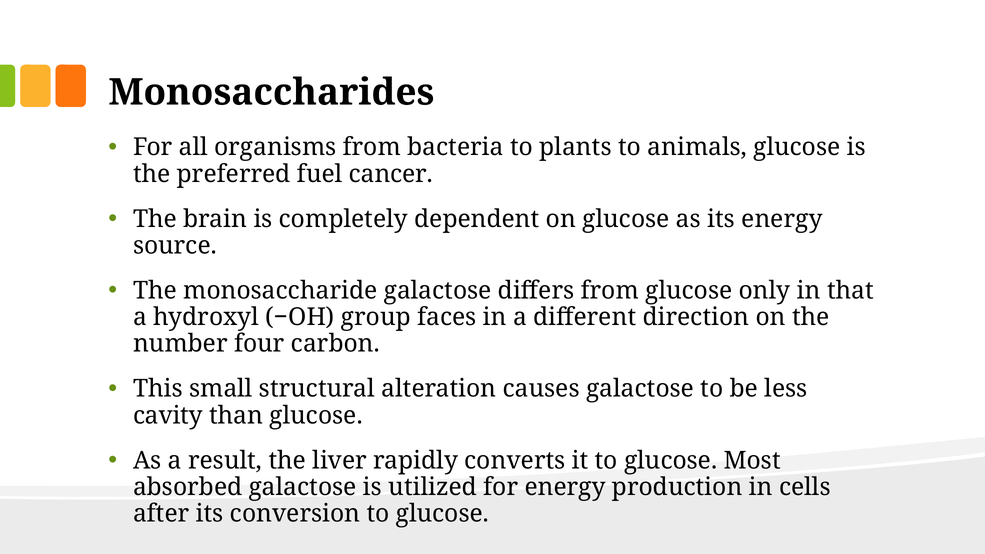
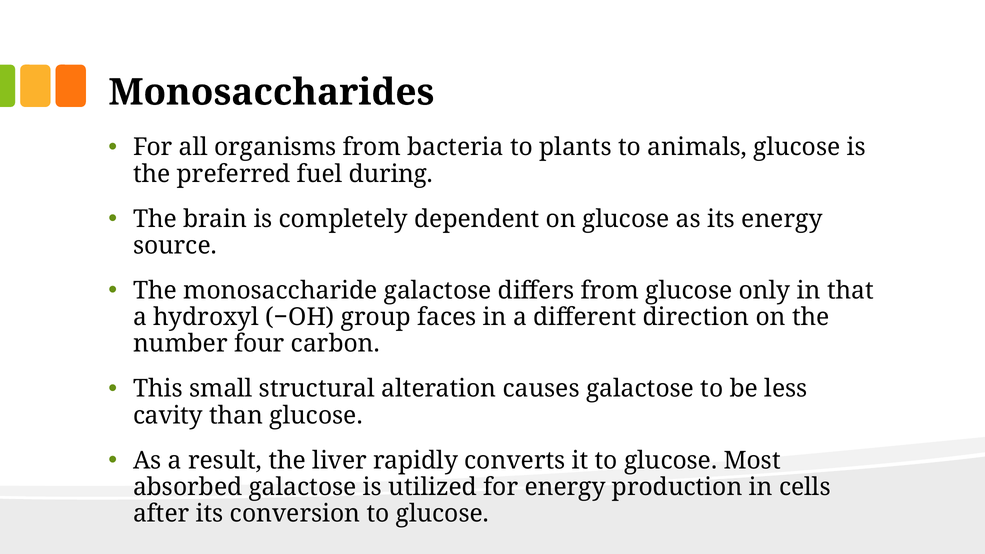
cancer: cancer -> during (391, 174)
